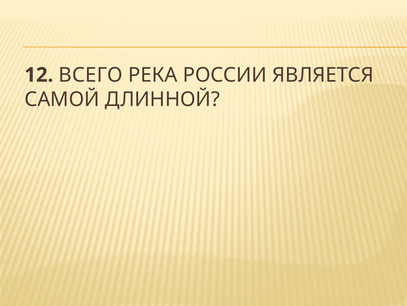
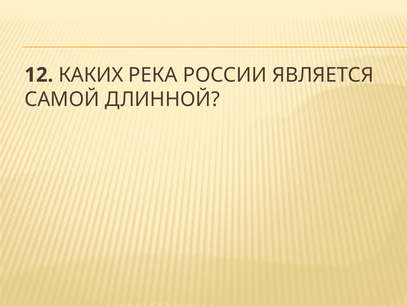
ВСЕГО: ВСЕГО -> КАКИХ (91, 75)
